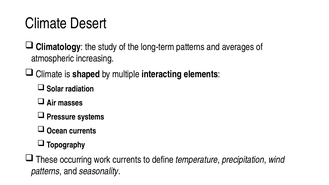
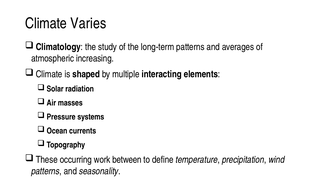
Desert: Desert -> Varies (88, 23)
work currents: currents -> between (127, 160)
